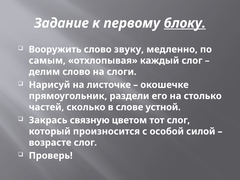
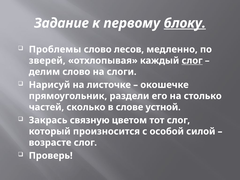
Вооружить: Вооружить -> Проблемы (55, 49)
звуку: звуку -> лесов (129, 49)
самым: самым -> зверей (47, 61)
слог underline: none -> present (192, 61)
